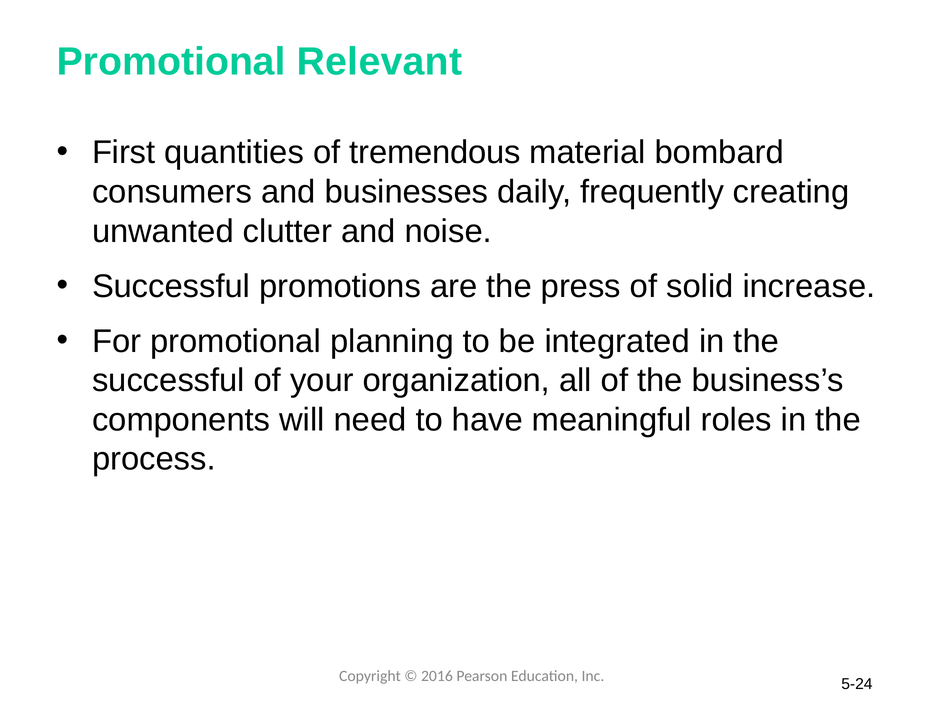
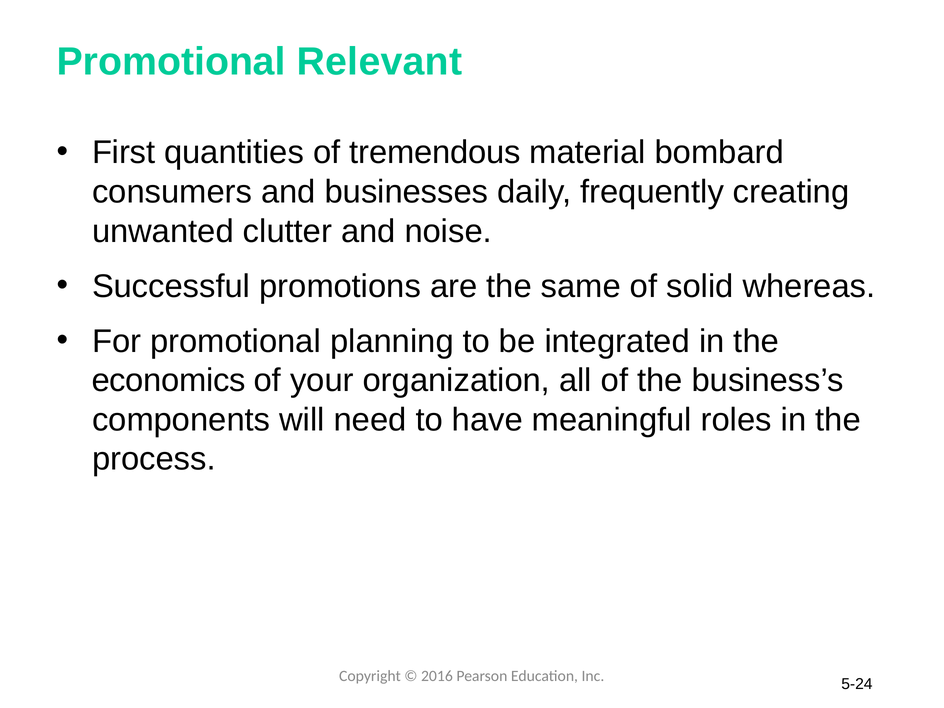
press: press -> same (581, 286)
increase: increase -> whereas (809, 286)
successful: successful -> economics (169, 381)
